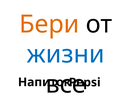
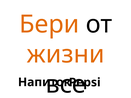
жизни colour: blue -> orange (66, 54)
